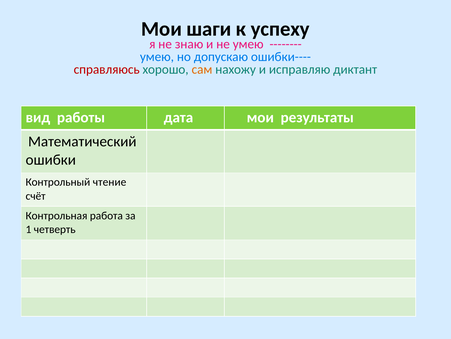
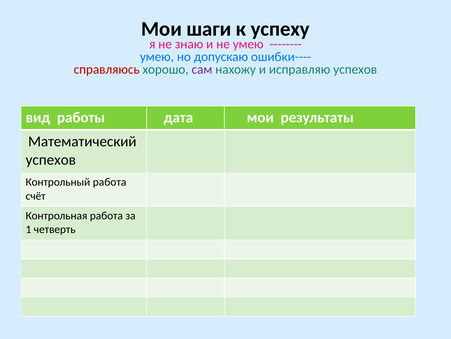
сам colour: orange -> purple (202, 69)
исправляю диктант: диктант -> успехов (355, 69)
ошибки: ошибки -> успехов (51, 159)
Контрольный чтение: чтение -> работа (110, 182)
